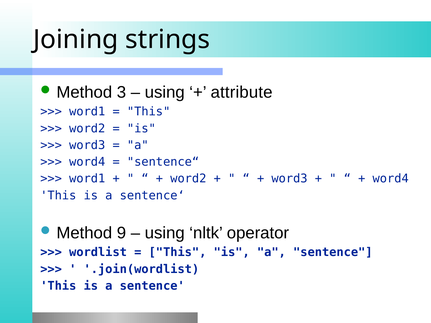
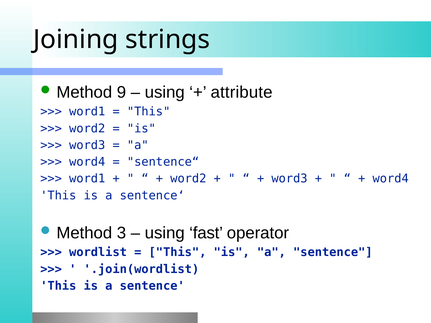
3: 3 -> 9 (121, 92)
9: 9 -> 3 (121, 233)
nltk: nltk -> fast (206, 233)
